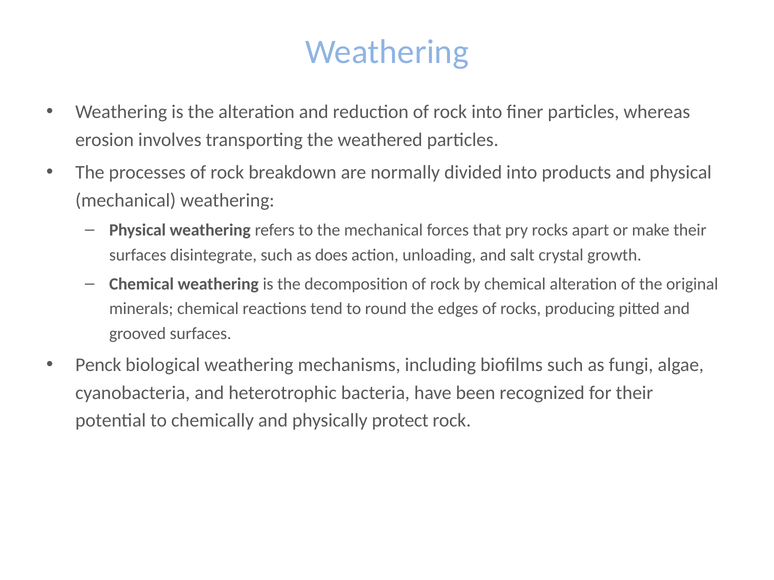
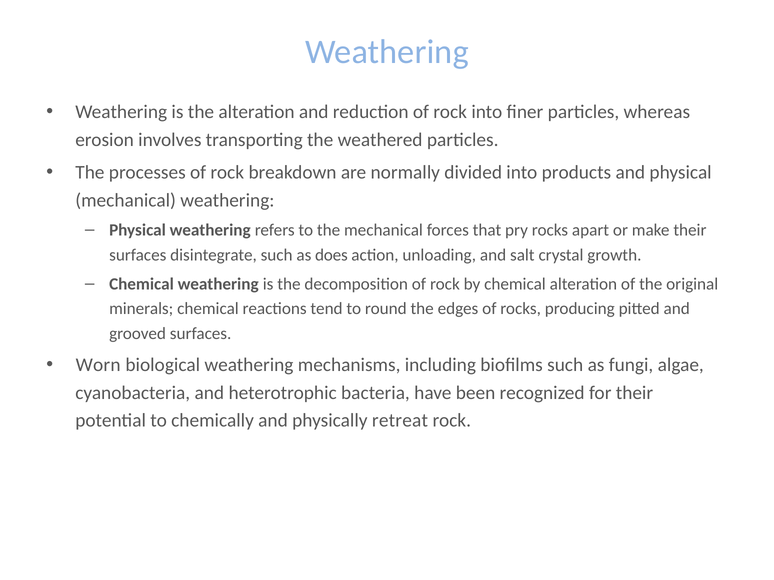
Penck: Penck -> Worn (98, 365)
protect: protect -> retreat (400, 421)
